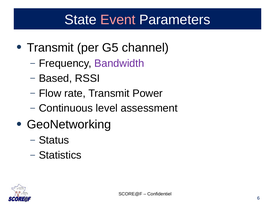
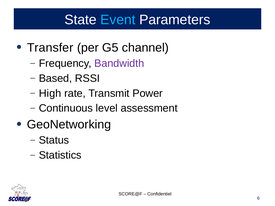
Event colour: pink -> light blue (118, 20)
Transmit: Transmit -> Transfer (50, 48)
Flow: Flow -> High (50, 93)
